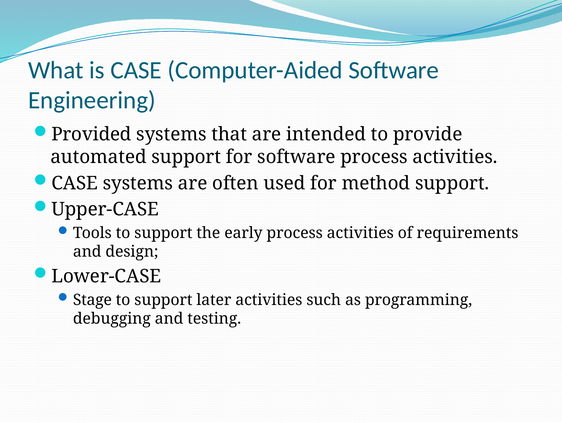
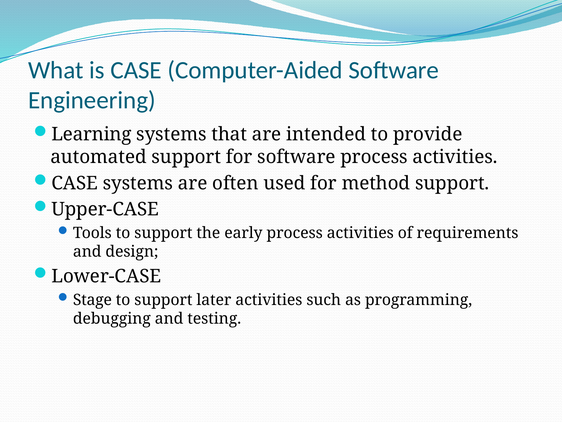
Provided: Provided -> Learning (91, 134)
